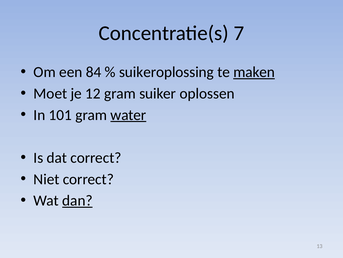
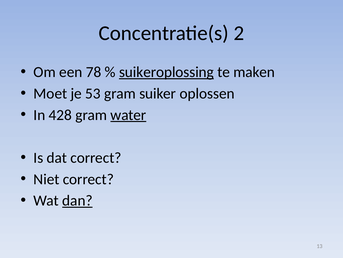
7: 7 -> 2 (239, 33)
84: 84 -> 78 (94, 72)
suikeroplossing underline: none -> present (166, 72)
maken underline: present -> none (254, 72)
12: 12 -> 53 (93, 93)
101: 101 -> 428 (60, 115)
